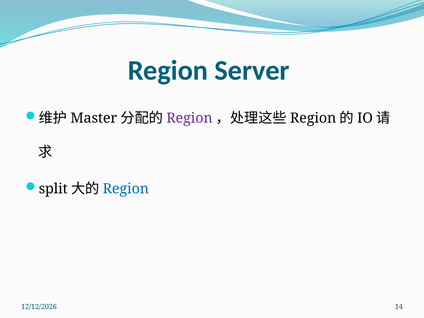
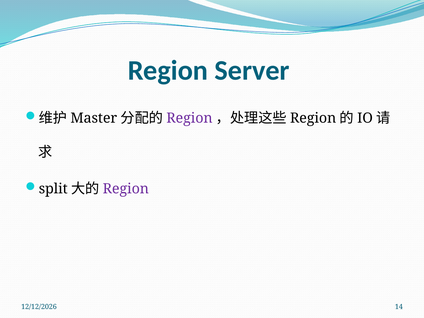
Region colour: blue -> purple (126, 189)
